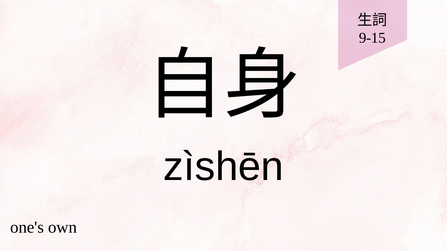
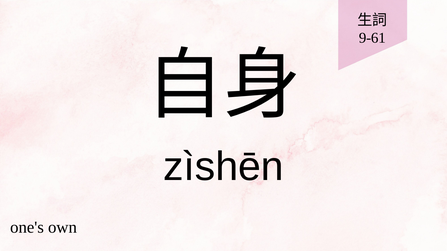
9-15: 9-15 -> 9-61 (372, 38)
